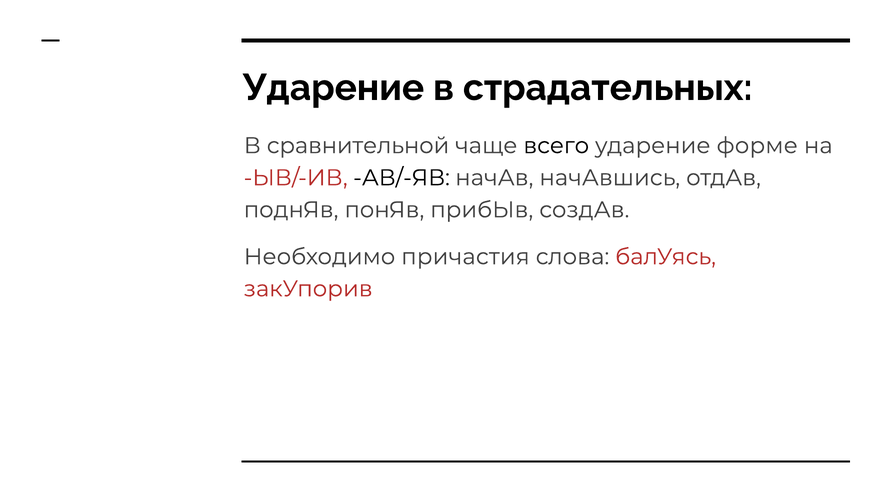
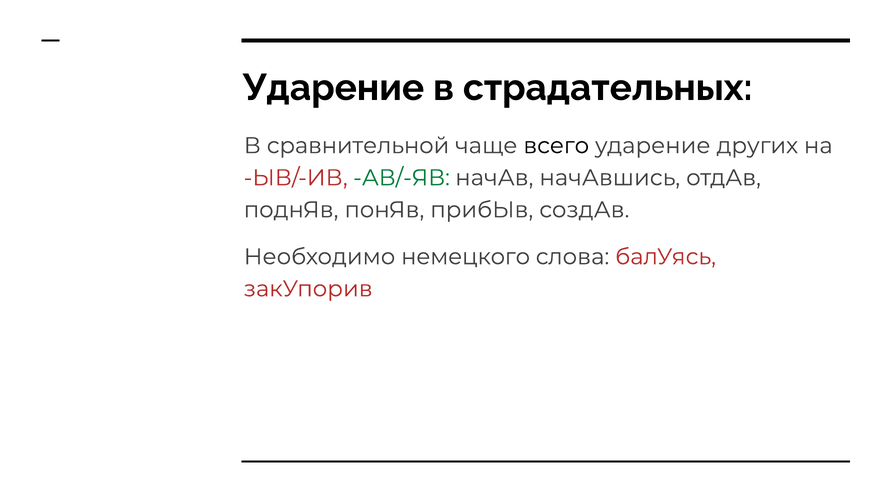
форме: форме -> других (757, 146)
АВ/-ЯВ colour: black -> green (402, 178)
причастия: причастия -> немецкого (466, 257)
